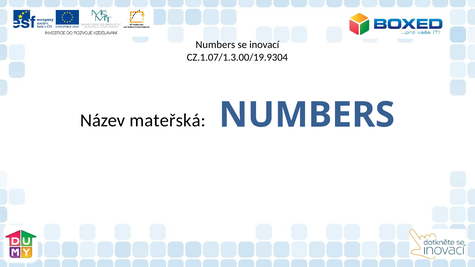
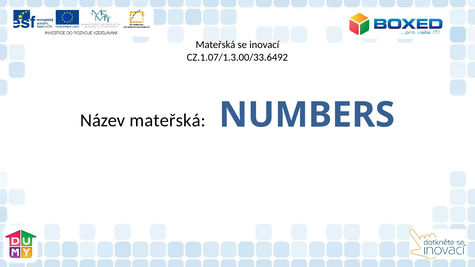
Numbers: Numbers -> Mateřská (215, 45)
CZ.1.07/1.3.00/19.9304: CZ.1.07/1.3.00/19.9304 -> CZ.1.07/1.3.00/33.6492 (237, 57)
